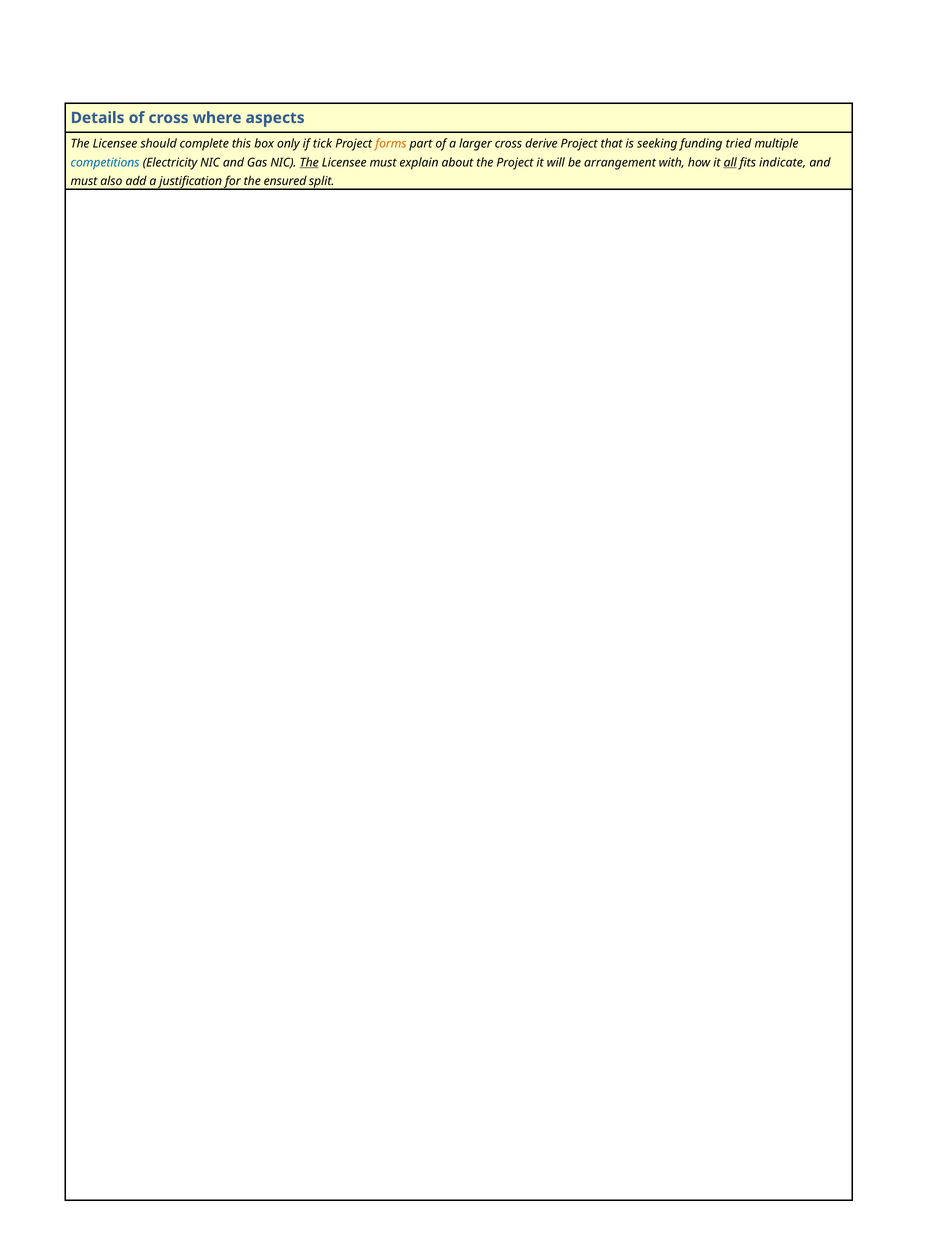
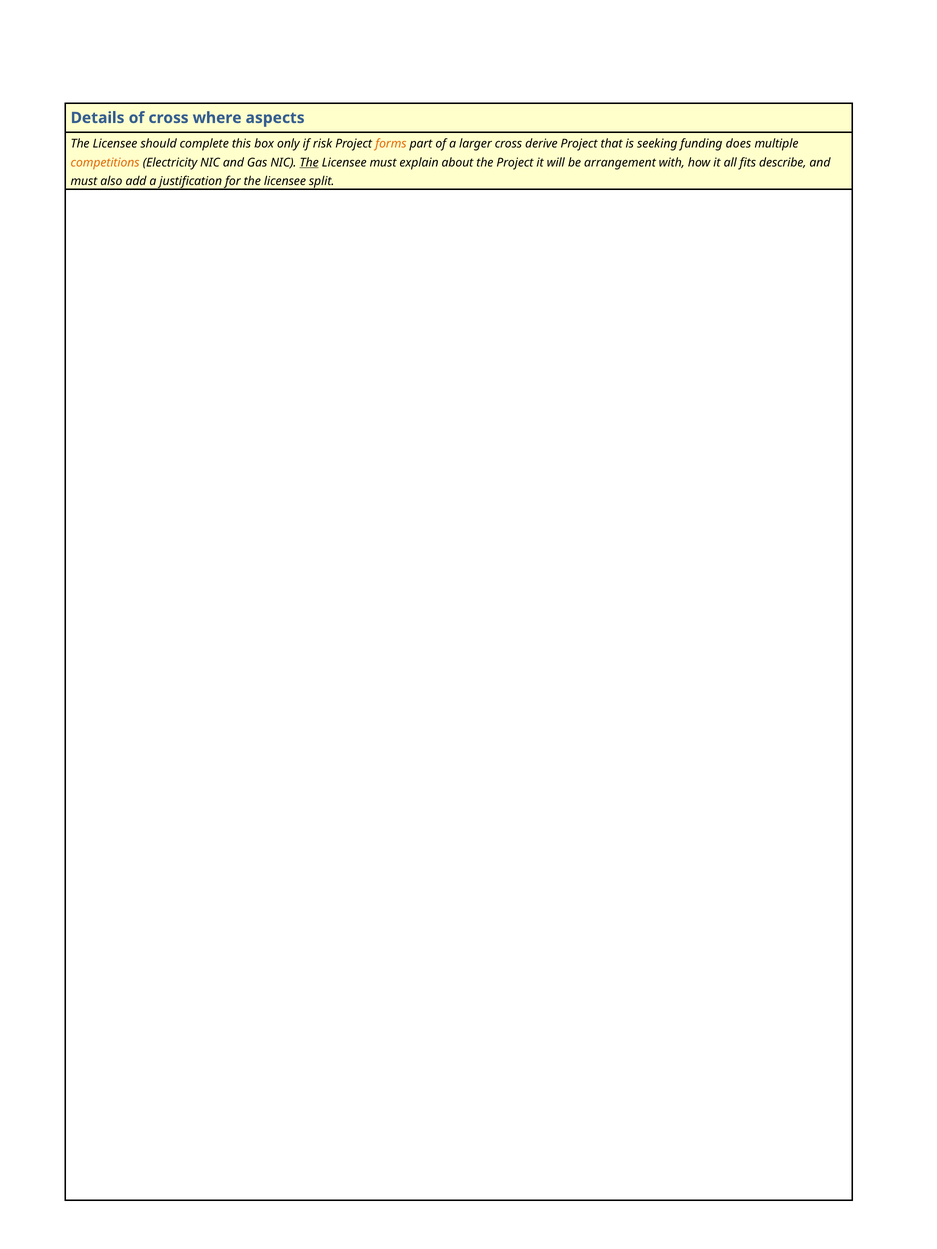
tick: tick -> risk (323, 144)
tried: tried -> does (738, 144)
competitions colour: blue -> orange (105, 163)
all underline: present -> none (730, 163)
indicate: indicate -> describe (783, 163)
for the ensured: ensured -> licensee (285, 181)
